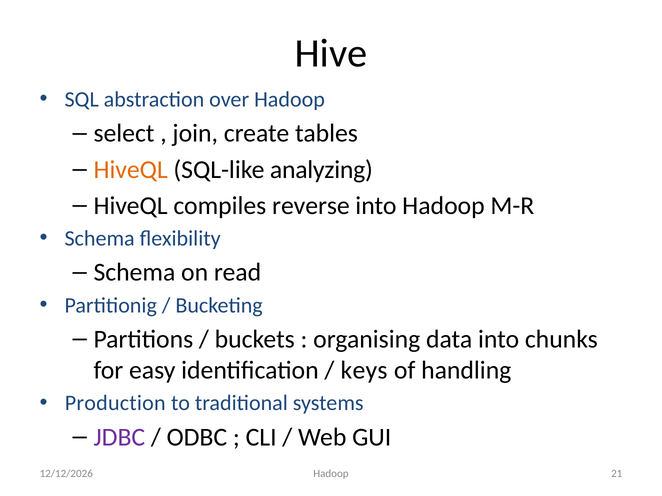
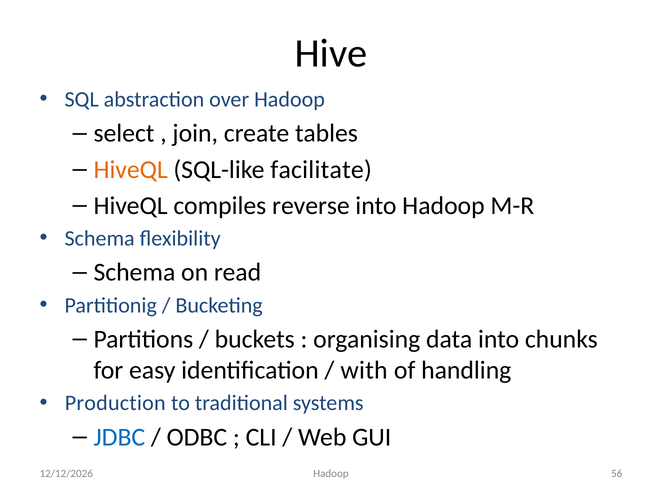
analyzing: analyzing -> facilitate (321, 170)
keys: keys -> with (364, 371)
JDBC colour: purple -> blue (119, 438)
21: 21 -> 56 (617, 474)
